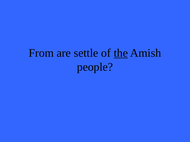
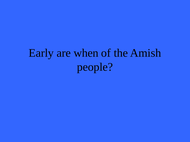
From: From -> Early (41, 53)
settle: settle -> when (86, 53)
the underline: present -> none (121, 53)
